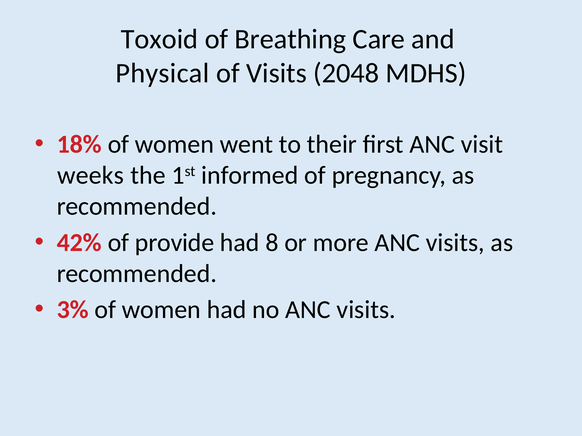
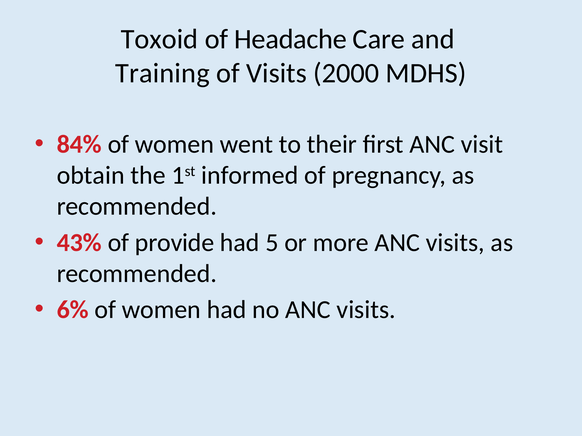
Breathing: Breathing -> Headache (291, 39)
Physical: Physical -> Training (162, 73)
2048: 2048 -> 2000 (346, 73)
18%: 18% -> 84% (79, 144)
weeks: weeks -> obtain (91, 176)
42%: 42% -> 43% (79, 243)
8: 8 -> 5 (272, 243)
3%: 3% -> 6% (73, 310)
